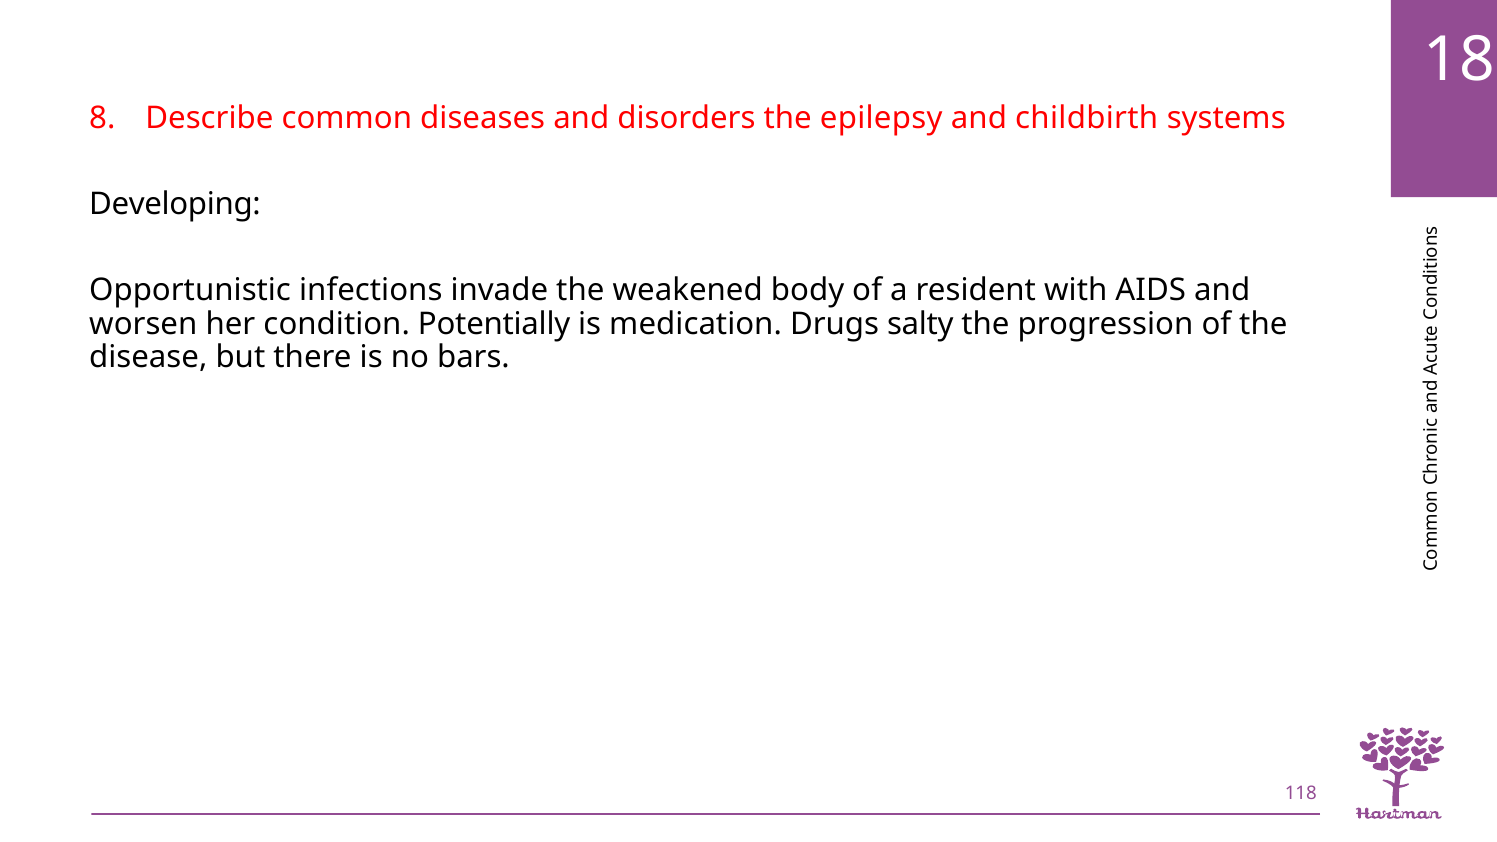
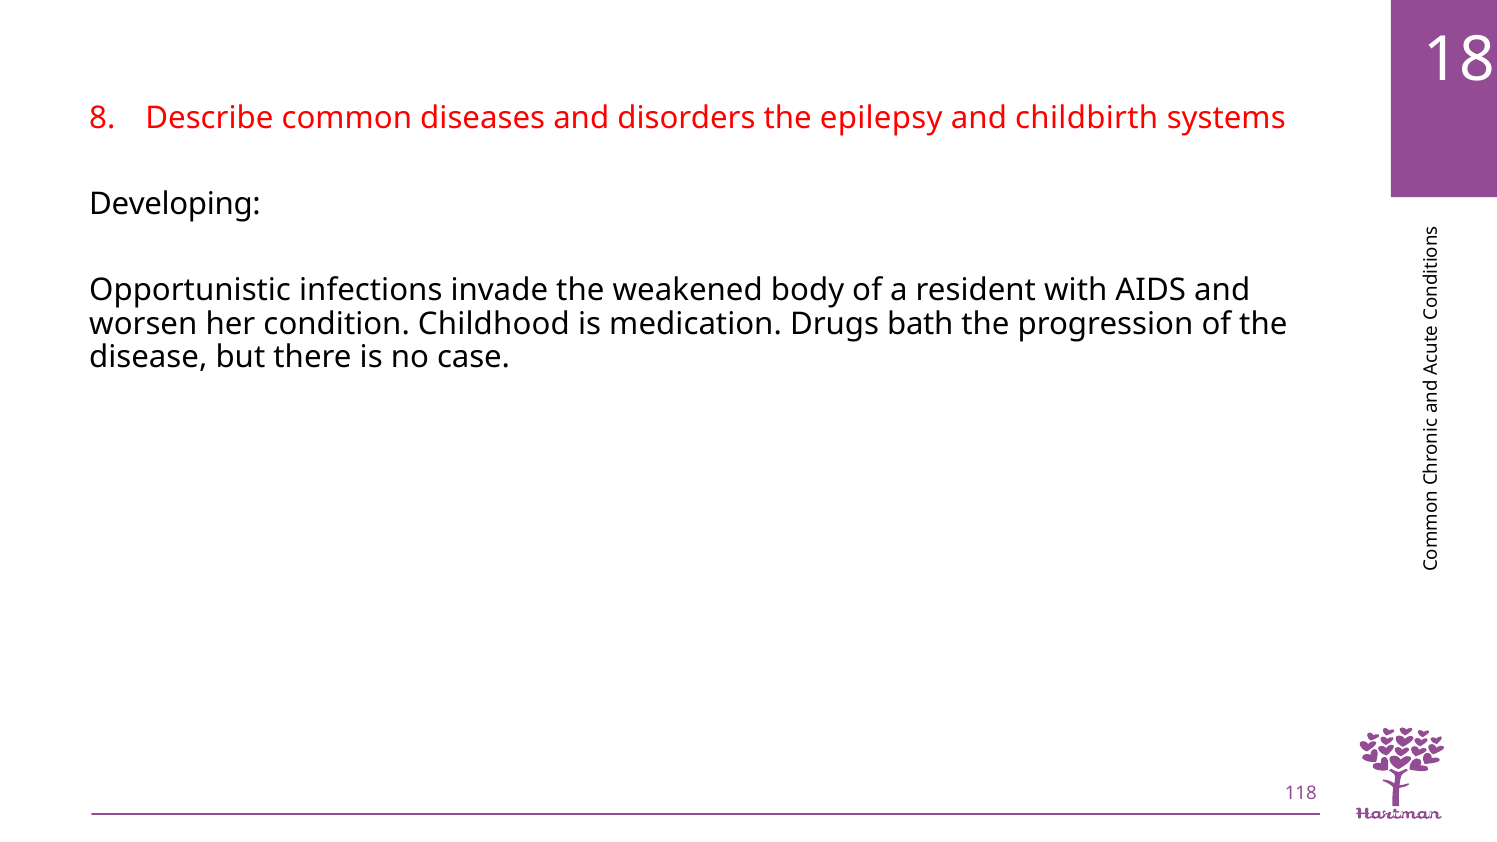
Potentially: Potentially -> Childhood (494, 324)
salty: salty -> bath (920, 324)
bars: bars -> case (474, 358)
